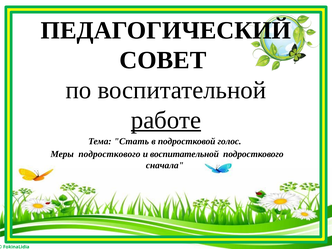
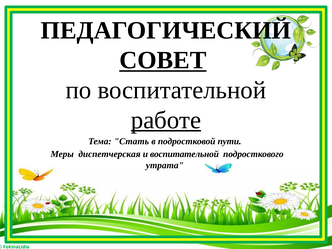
СОВЕТ underline: none -> present (163, 60)
голос: голос -> пути (229, 141)
Меры подросткового: подросткового -> диспетчерская (109, 154)
сначала: сначала -> утрата (165, 165)
